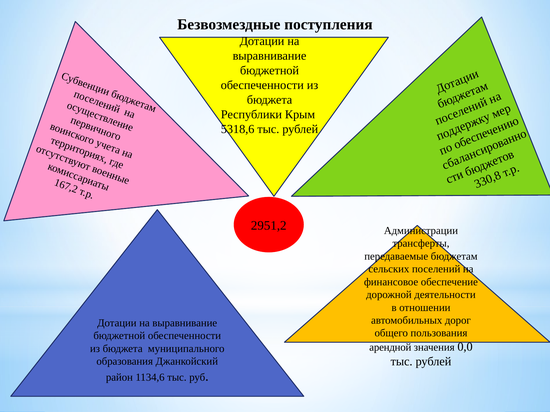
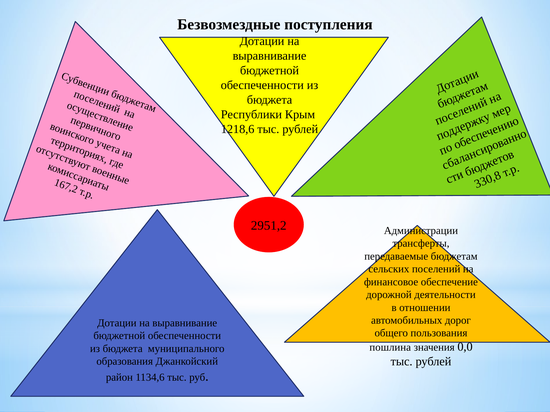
5318,6: 5318,6 -> 1218,6 (238, 129)
арендной: арендной -> пошлина (390, 348)
